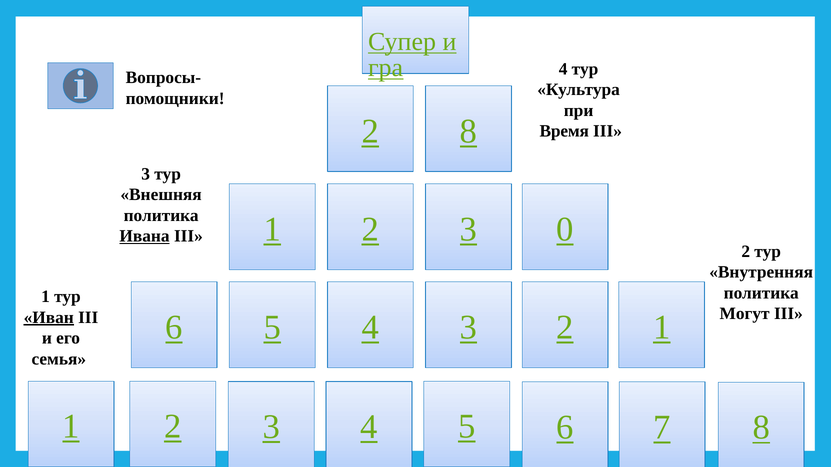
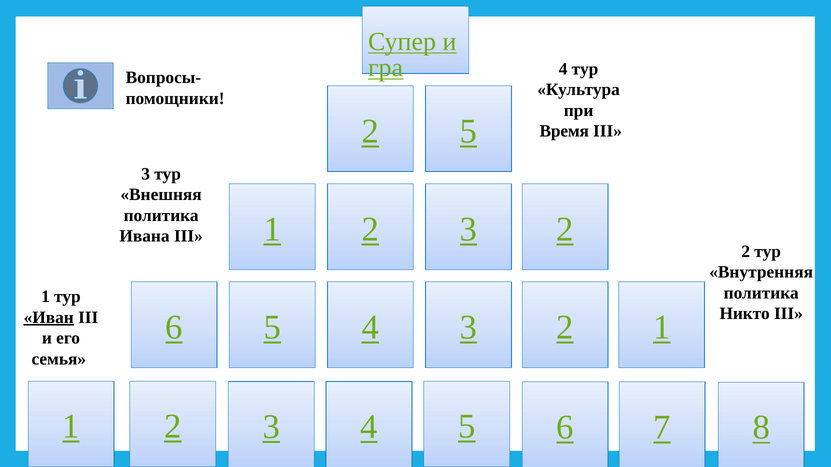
2 8: 8 -> 5 (469, 131)
0: 0 -> 2 (565, 229)
Ивана underline: present -> none (145, 236)
Могут: Могут -> Никто (745, 314)
